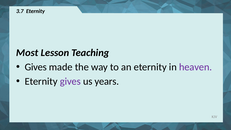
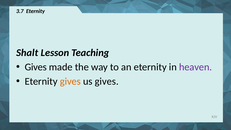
Most: Most -> Shalt (27, 53)
gives colour: purple -> orange (70, 82)
us years: years -> gives (107, 82)
